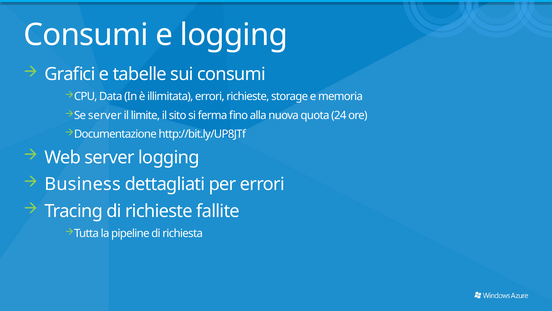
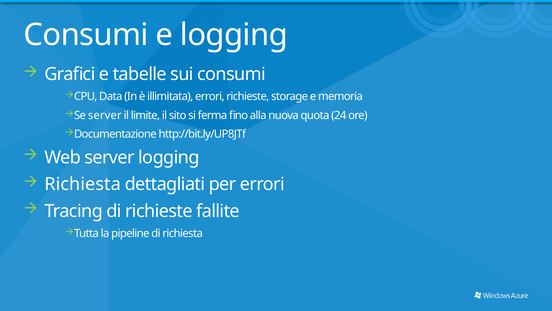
Business: Business -> Richiesta (83, 184)
